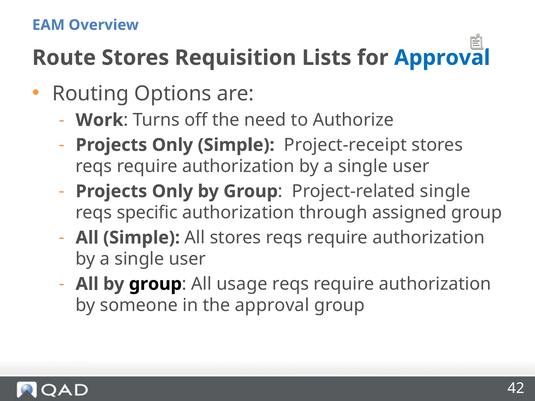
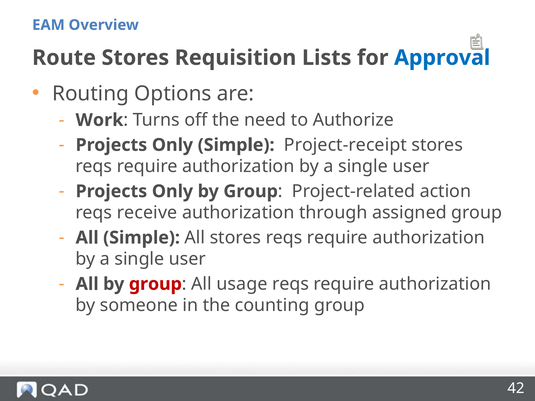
Project-related single: single -> action (445, 191)
specific: specific -> receive (147, 213)
group colour: black -> red (155, 284)
the approval: approval -> counting (272, 306)
